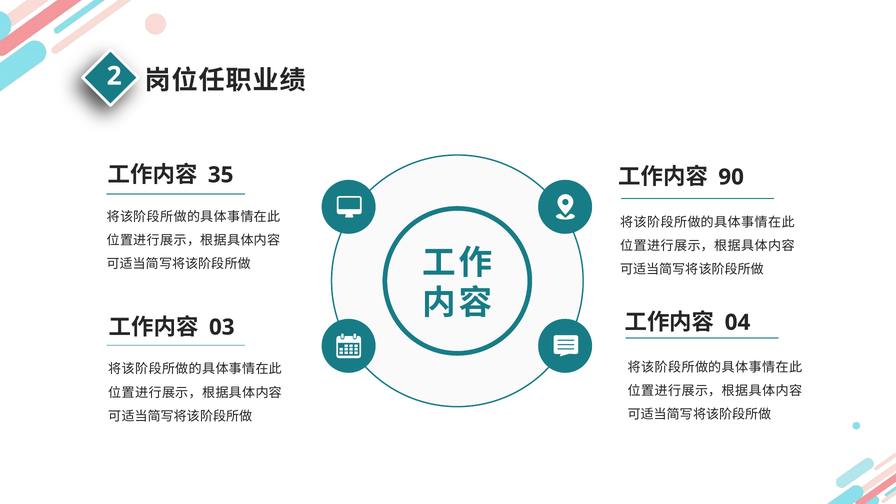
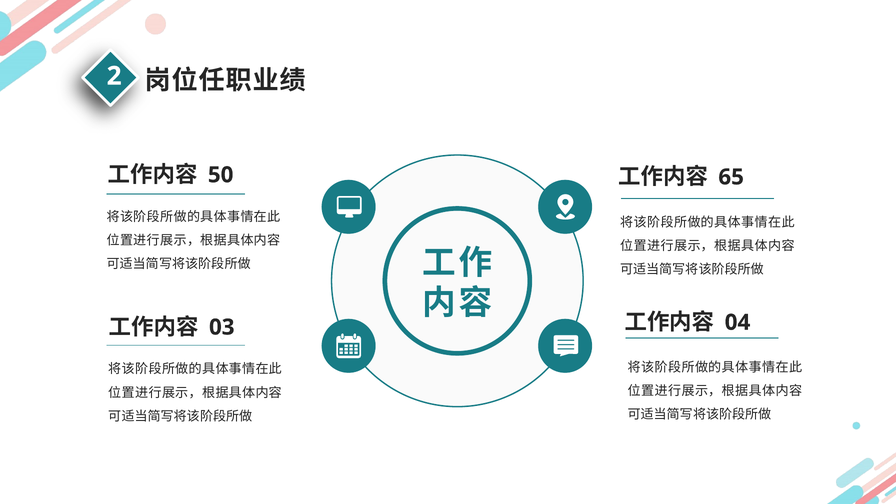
35: 35 -> 50 (221, 175)
90: 90 -> 65 (731, 177)
